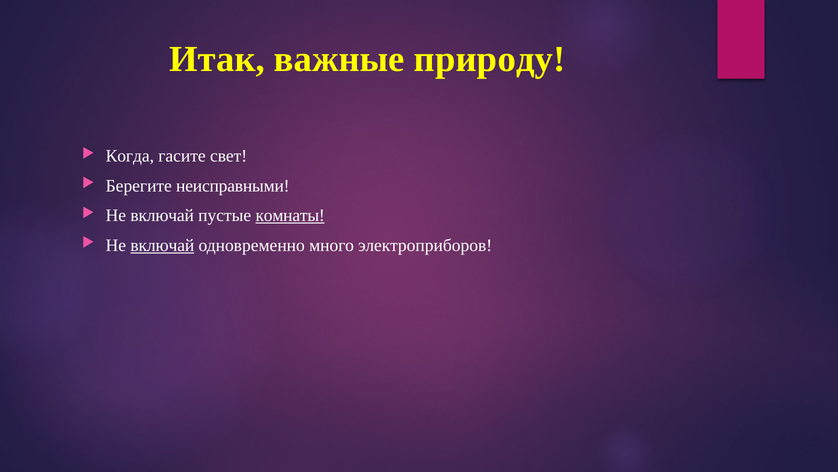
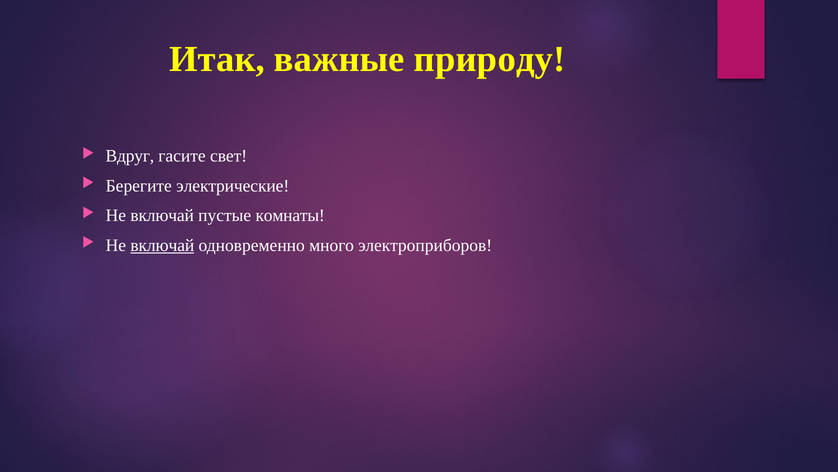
Когда: Когда -> Вдруг (130, 156)
неисправными: неисправными -> электрические (233, 186)
комнаты underline: present -> none (290, 215)
